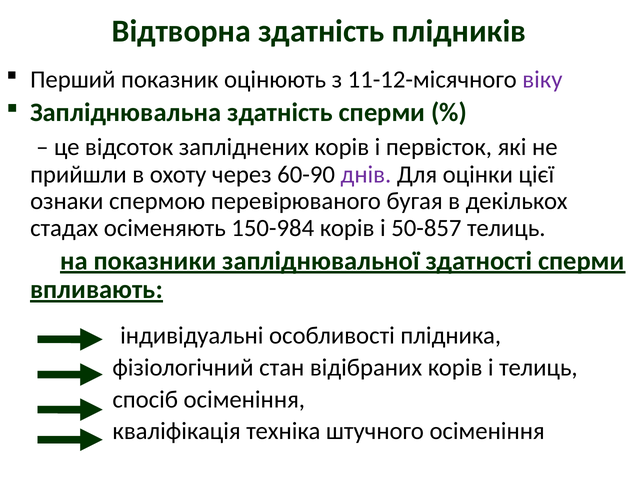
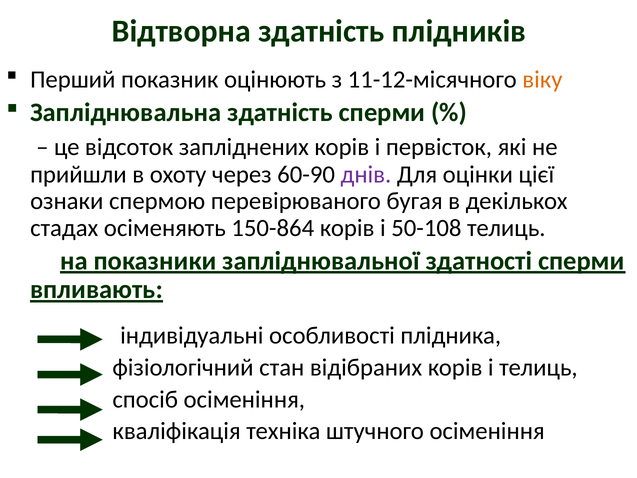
віку colour: purple -> orange (542, 80)
150-984: 150-984 -> 150-864 (273, 228)
50-857: 50-857 -> 50-108 (426, 228)
